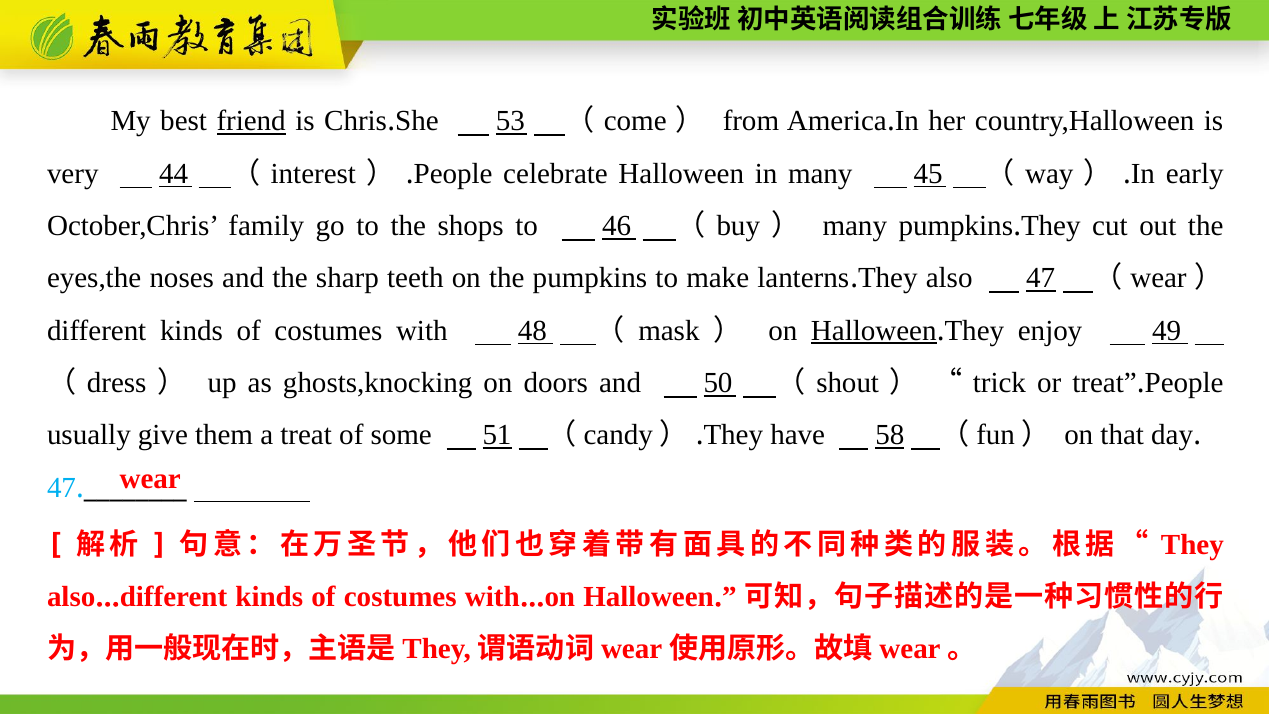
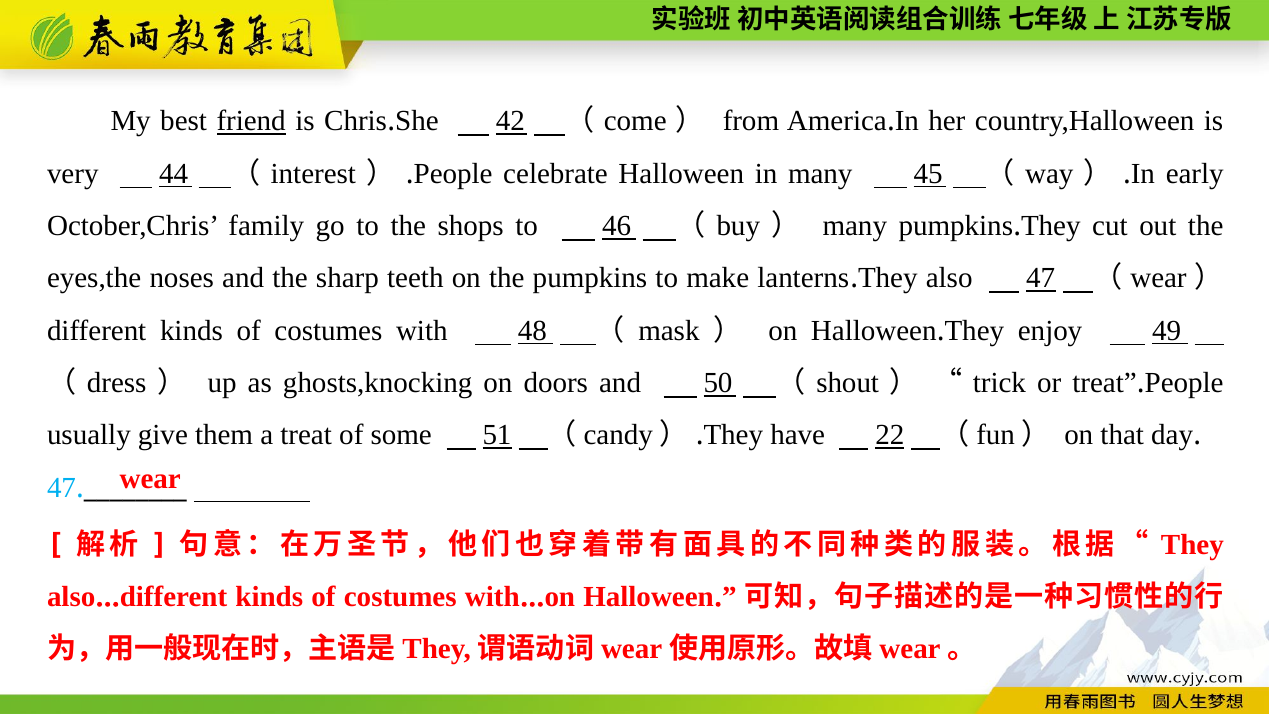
53: 53 -> 42 (510, 121)
Halloween underline: present -> none (874, 331)
58: 58 -> 22 (890, 435)
